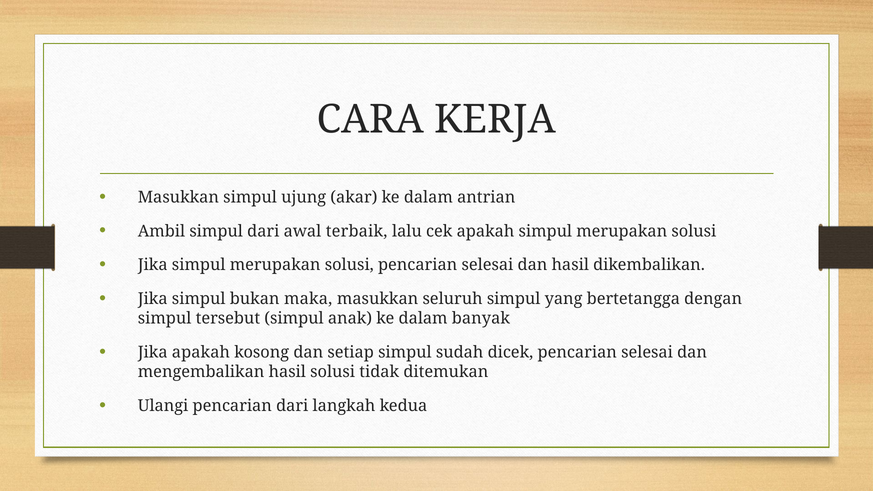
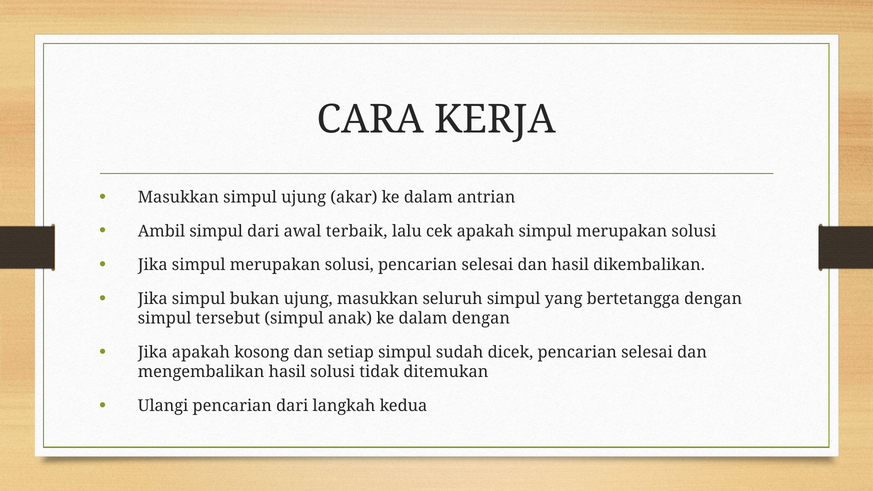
bukan maka: maka -> ujung (308, 299)
dalam banyak: banyak -> dengan (481, 319)
